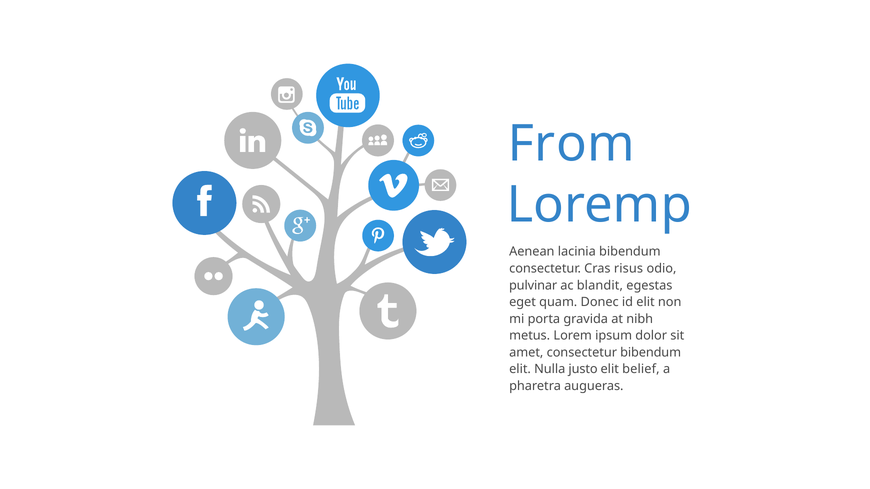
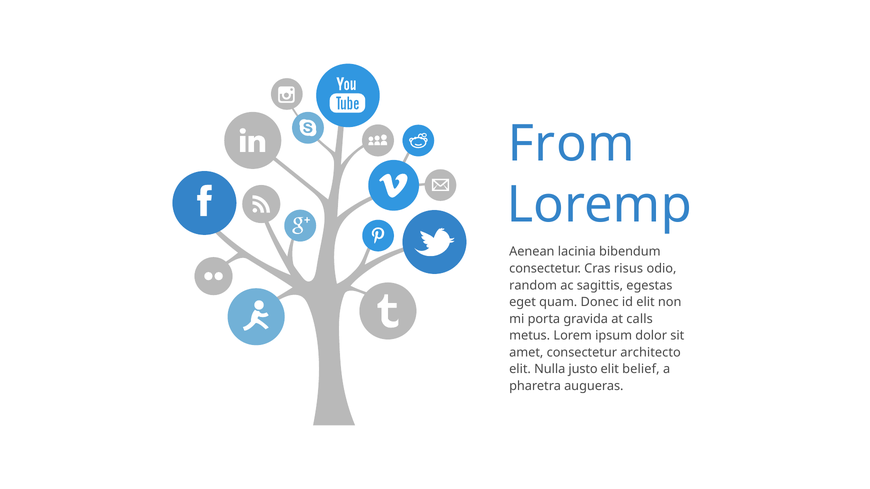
pulvinar: pulvinar -> random (533, 286)
blandit: blandit -> sagittis (600, 286)
nibh: nibh -> calls (640, 319)
consectetur bibendum: bibendum -> architecto (651, 353)
